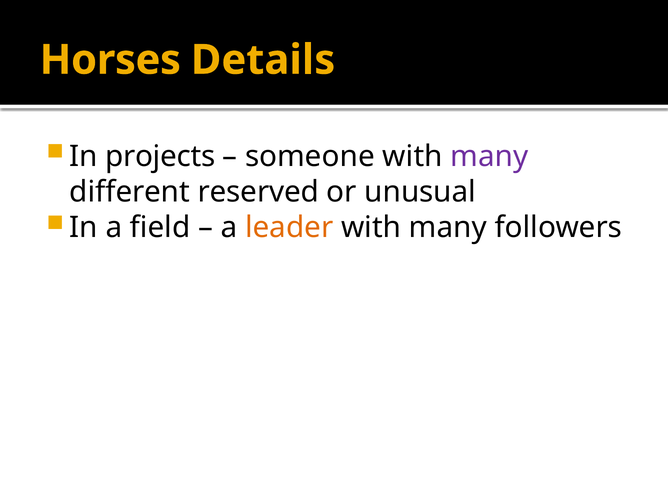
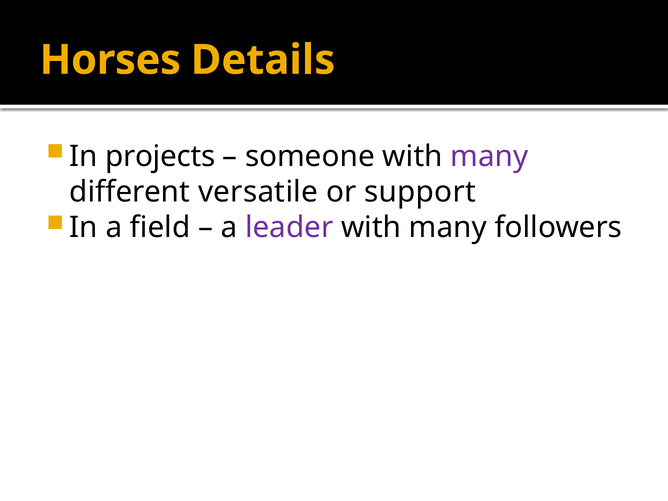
reserved: reserved -> versatile (258, 192)
unusual: unusual -> support (420, 192)
leader colour: orange -> purple (289, 228)
